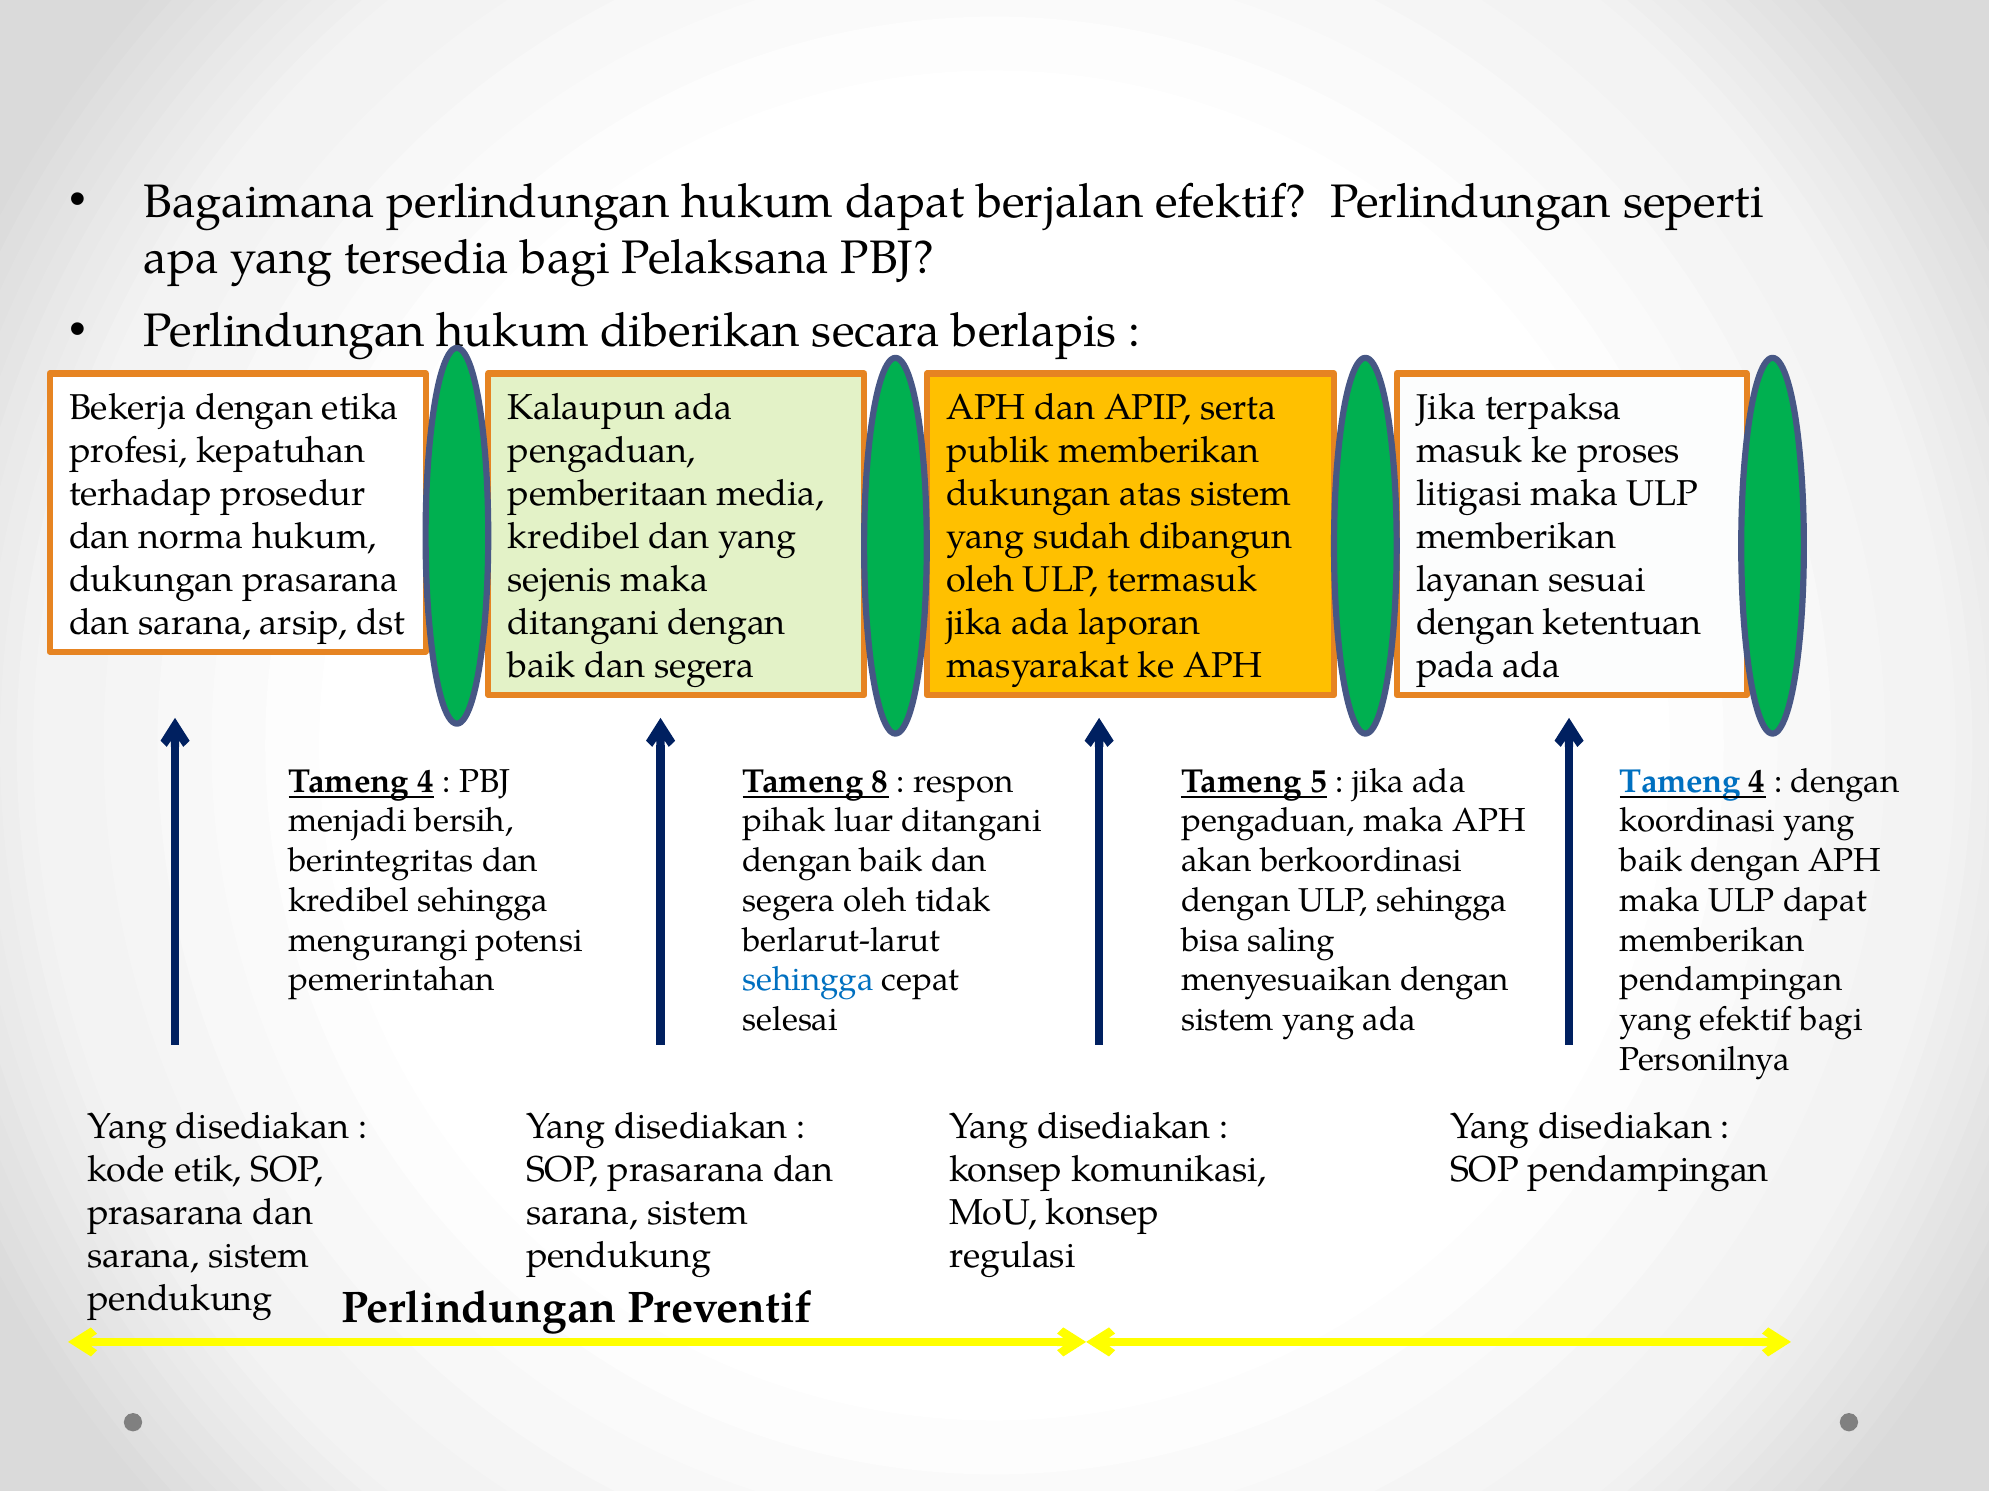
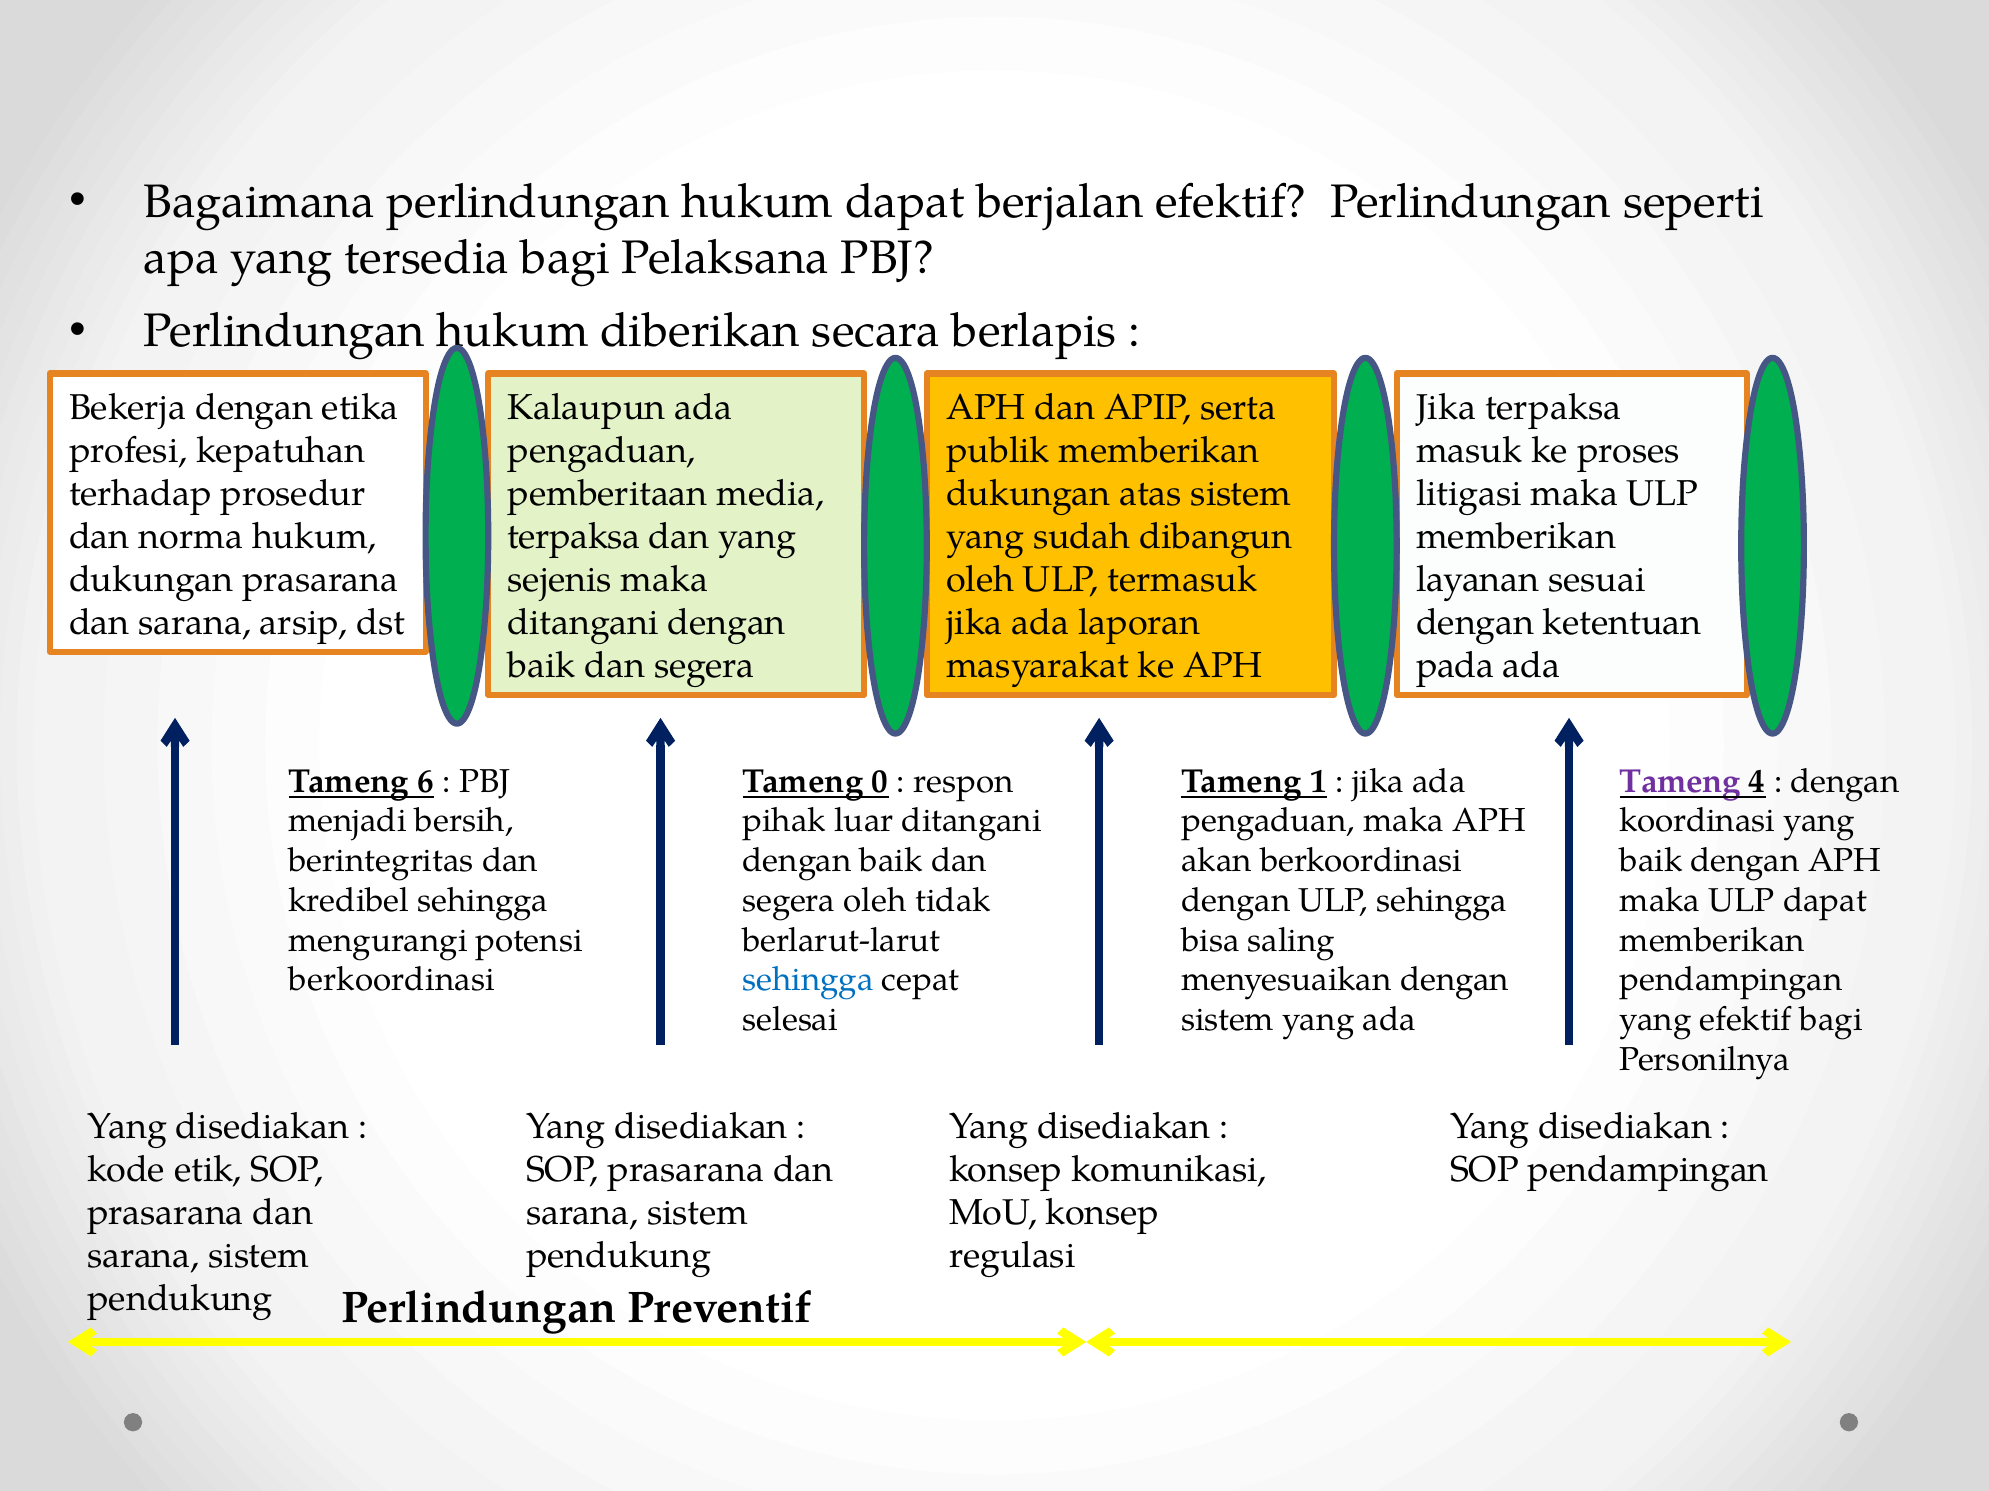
kredibel: kredibel -> terpaksa (574, 537)
4: 4 -> 6 (426, 782)
8: 8 -> 0 (880, 782)
5: 5 -> 1 (1319, 782)
Tameng colour: blue -> purple (1680, 782)
pemerintahan: pemerintahan -> berkoordinasi (392, 980)
